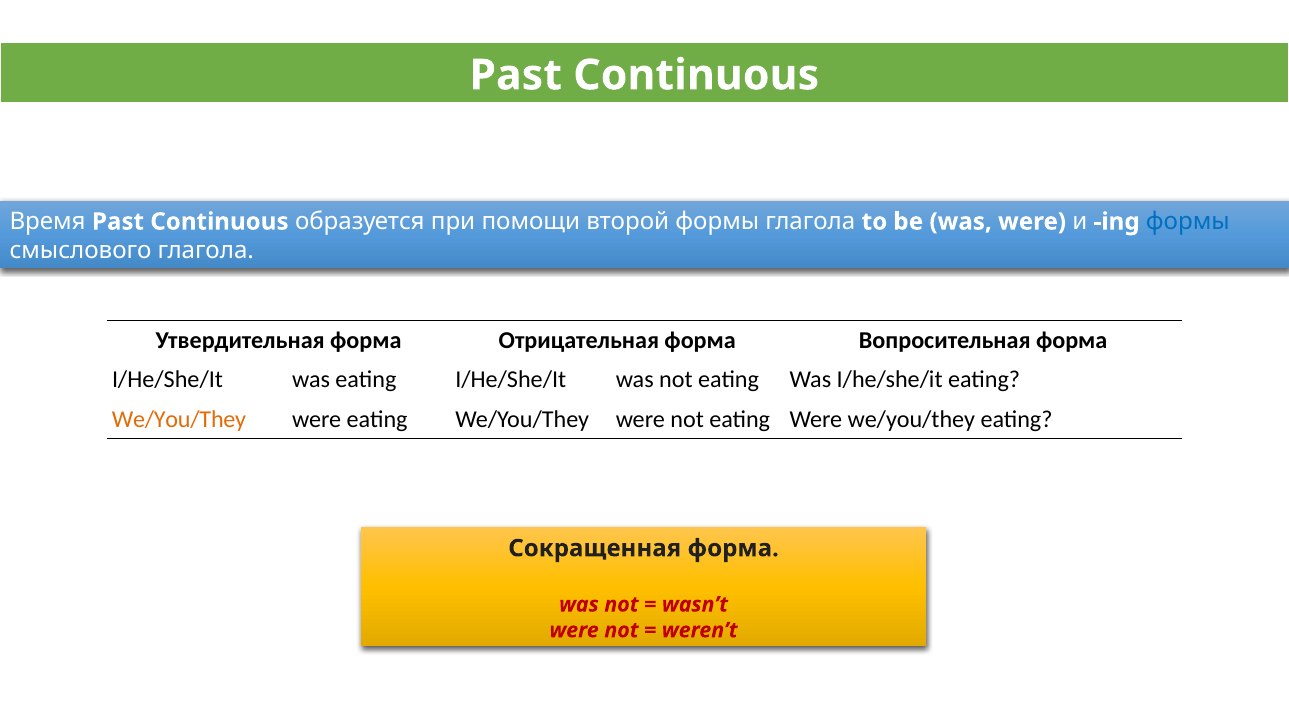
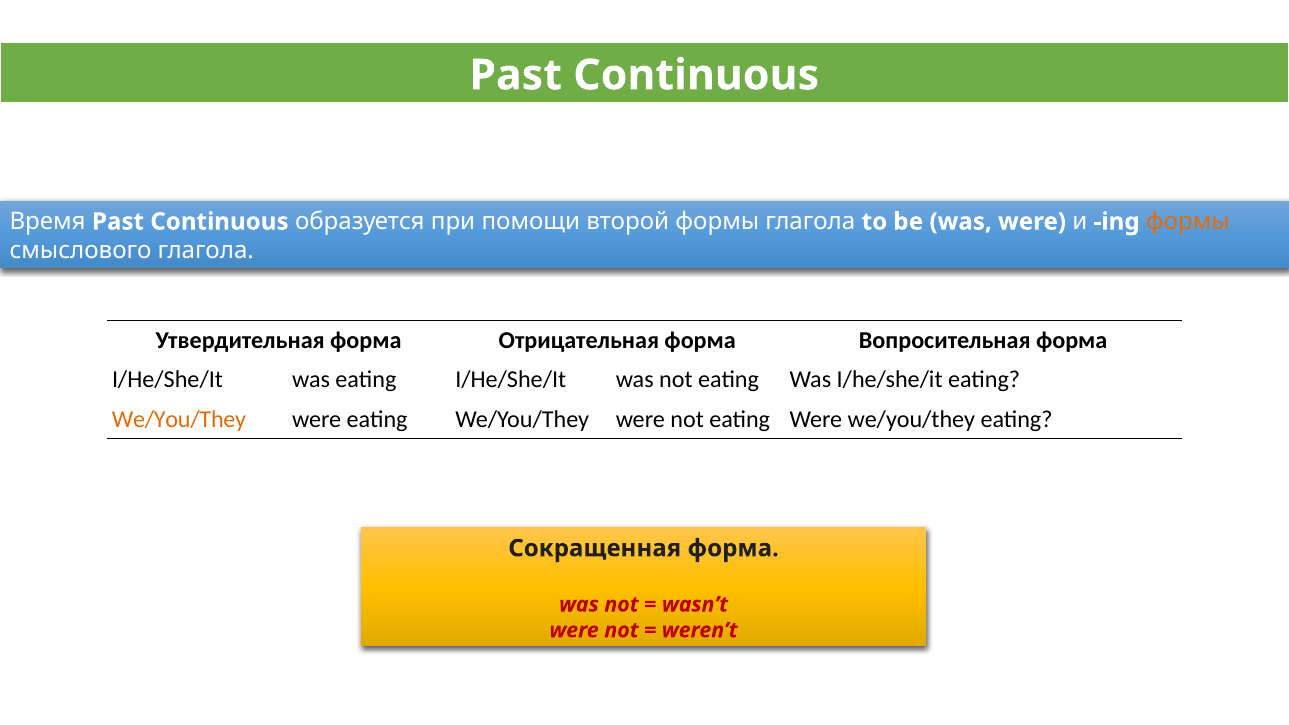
формы colour: blue -> orange (1188, 222)
